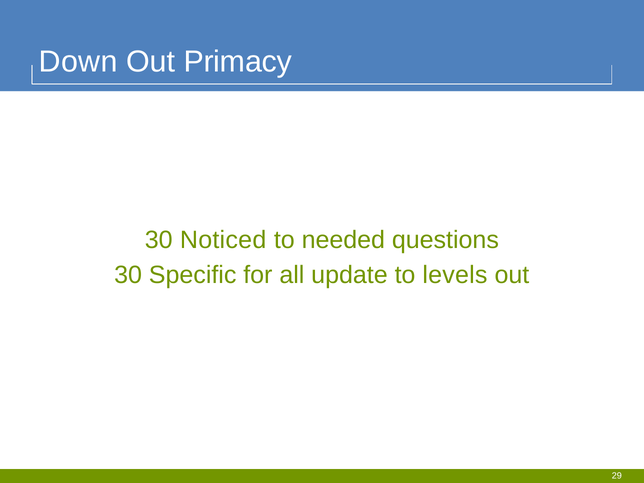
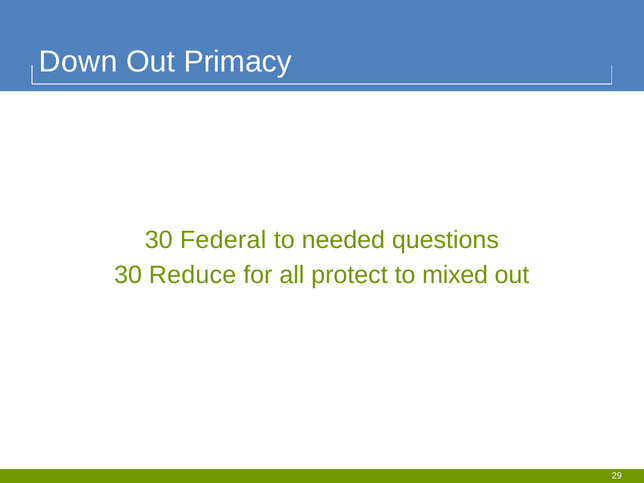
Noticed: Noticed -> Federal (223, 240)
Specific: Specific -> Reduce (193, 275)
update: update -> protect (349, 275)
levels: levels -> mixed (455, 275)
